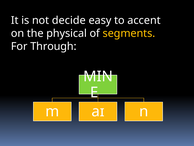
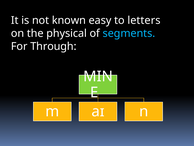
decide: decide -> known (69, 20)
accent: accent -> letters (144, 20)
segments colour: yellow -> light blue (129, 33)
